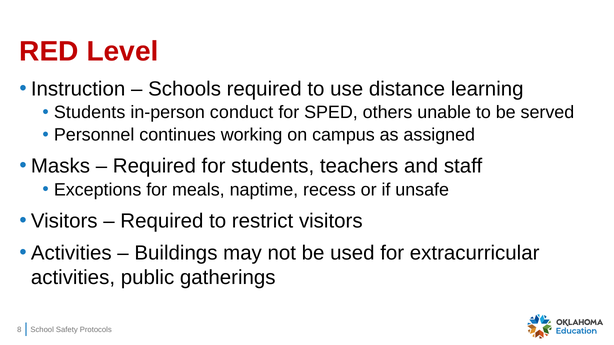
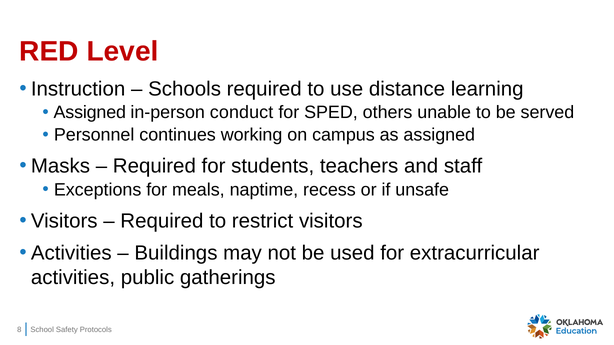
Students: Students -> Assigned (90, 113)
